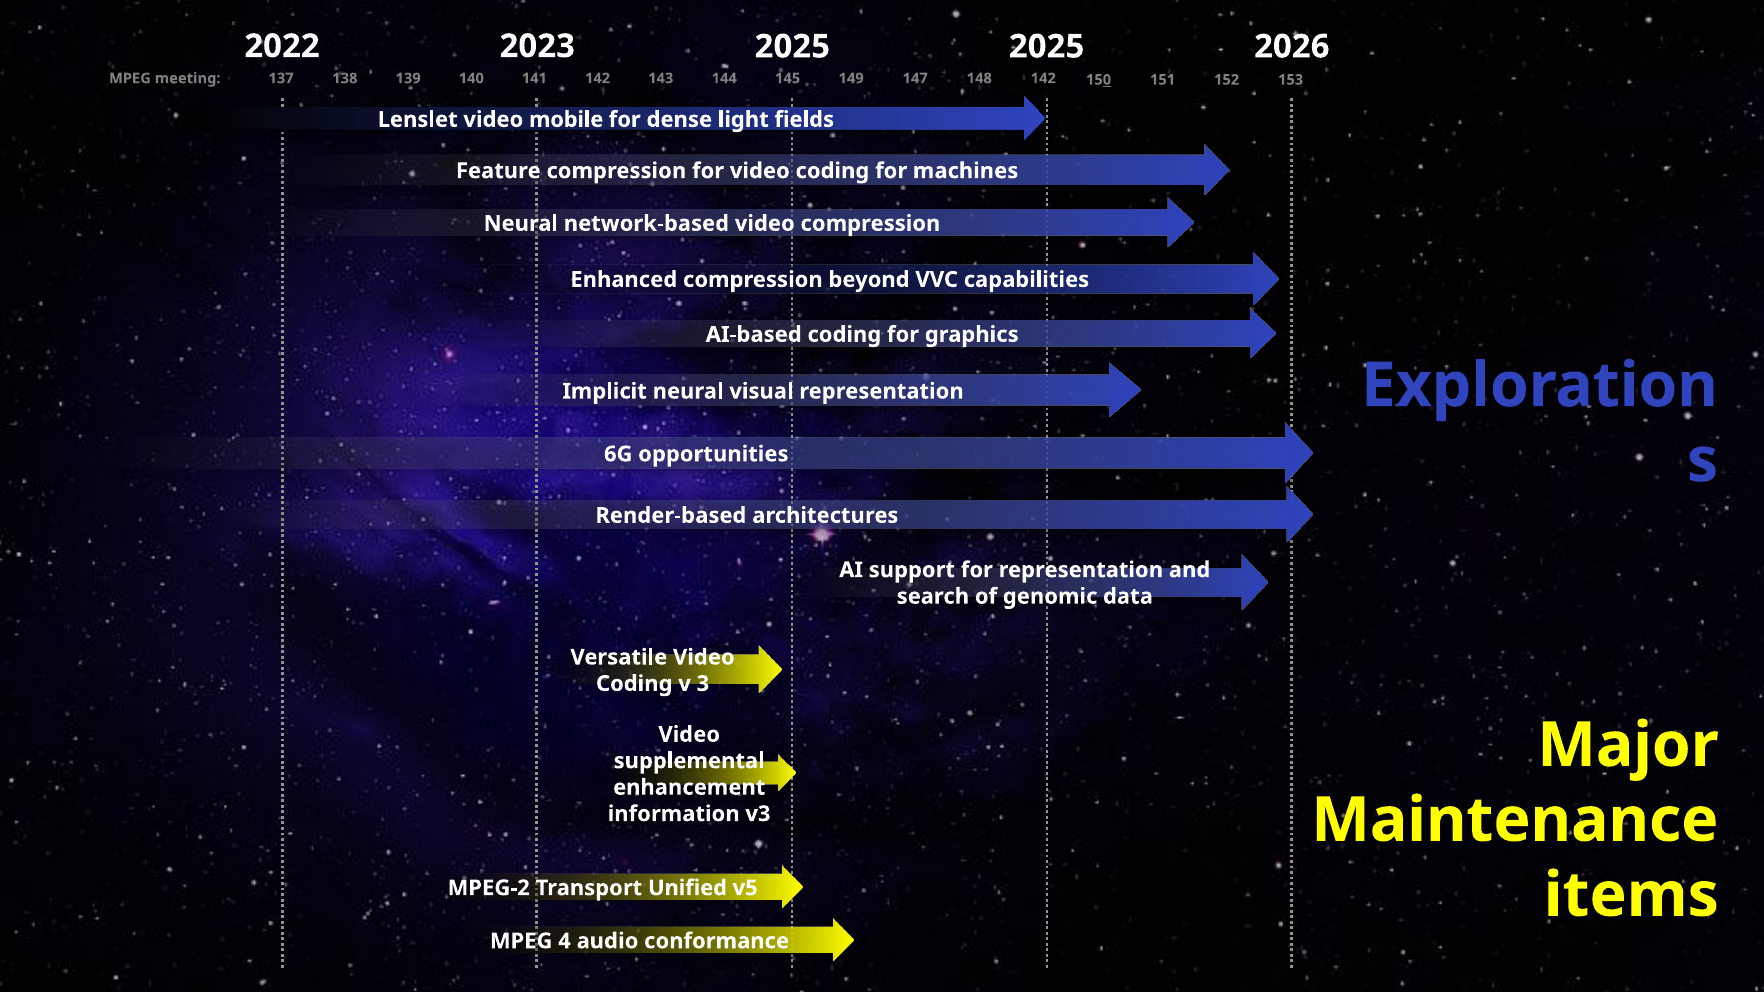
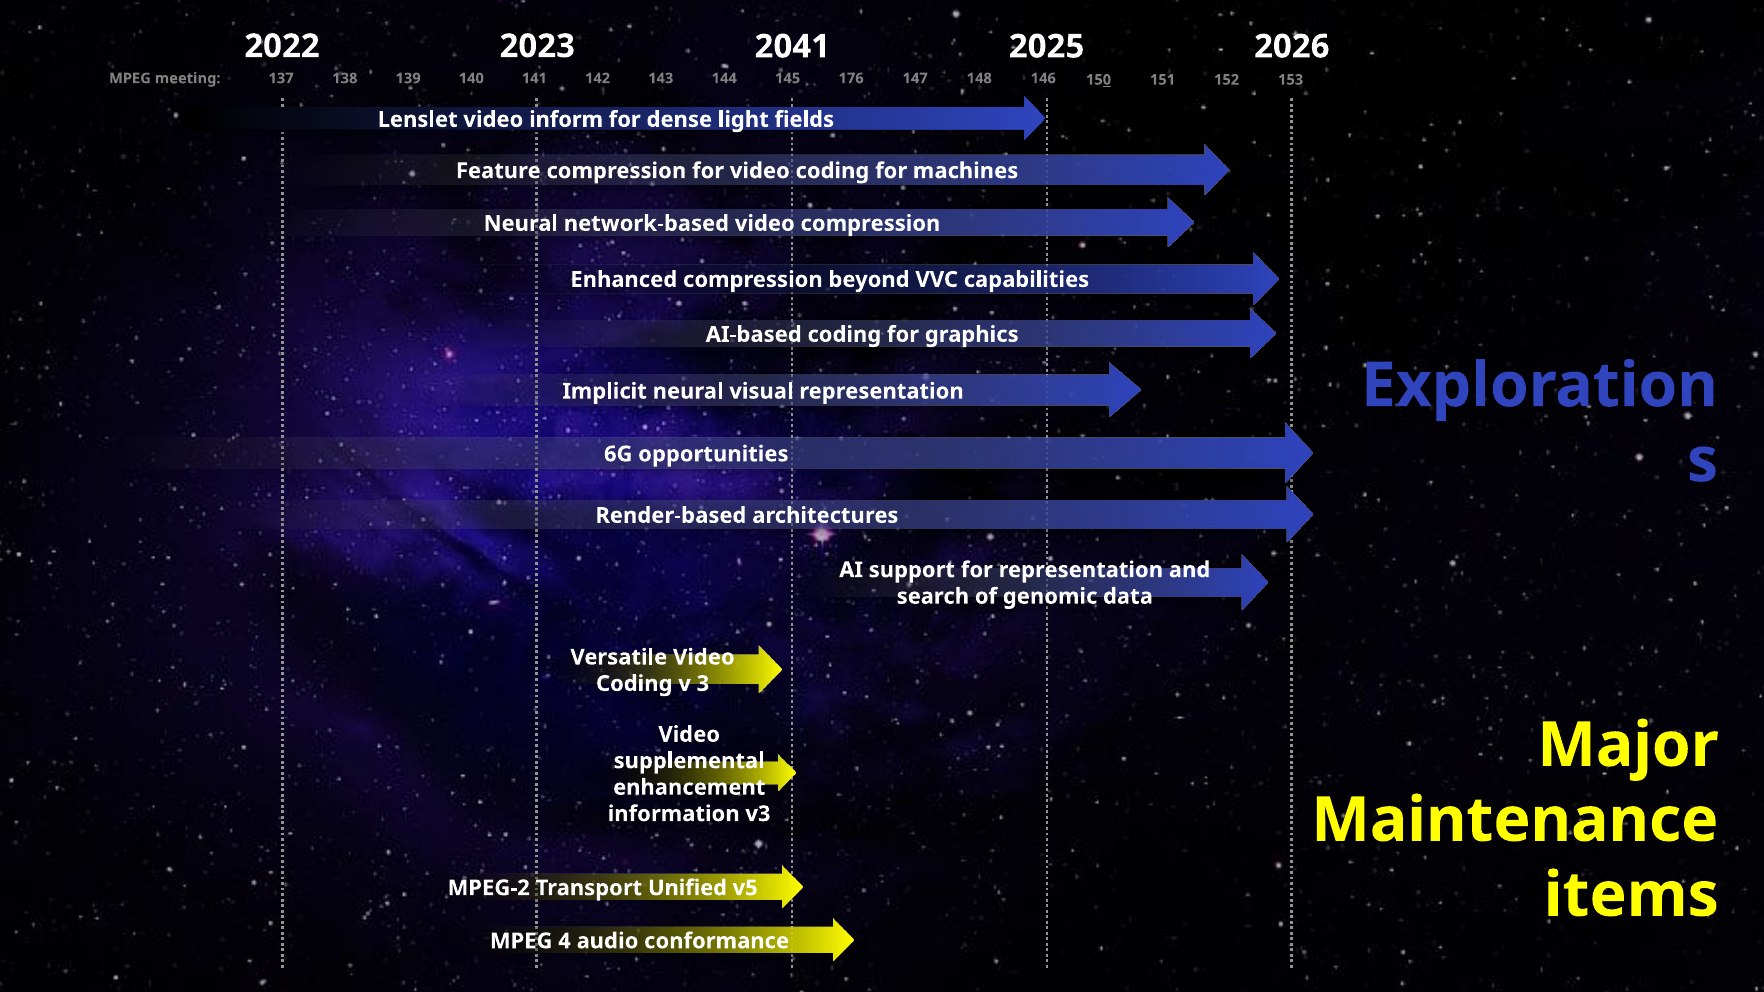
2023 2025: 2025 -> 2041 (792, 47)
149: 149 -> 176 (851, 78)
145 142: 142 -> 146 (1043, 78)
mobile: mobile -> inform (566, 120)
